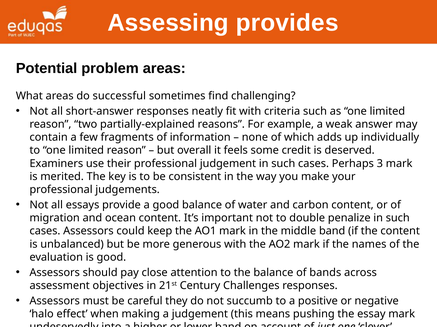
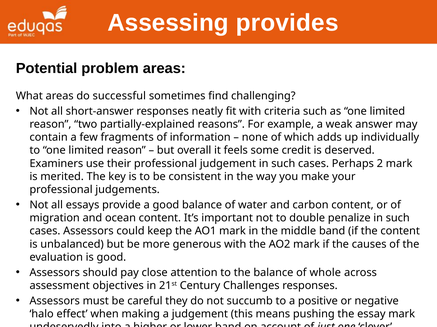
3: 3 -> 2 (380, 164)
names: names -> causes (369, 245)
of bands: bands -> whole (325, 273)
